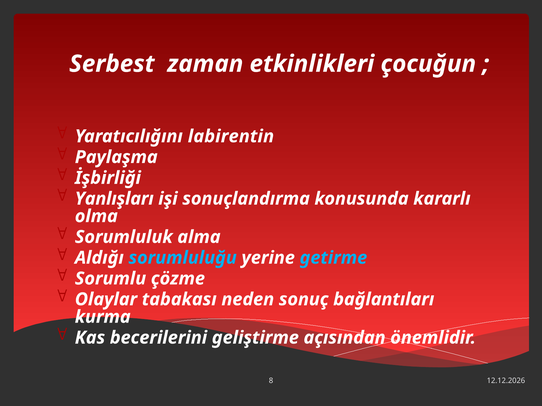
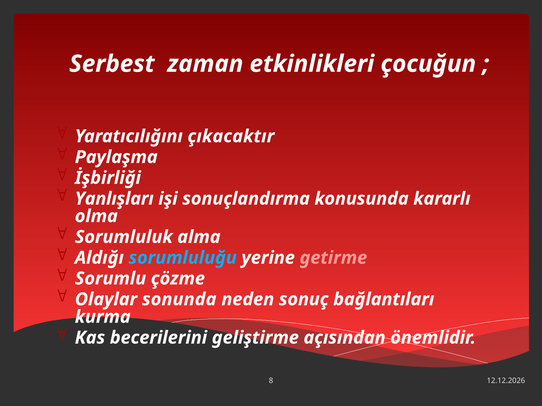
labirentin: labirentin -> çıkacaktır (231, 136)
getirme colour: light blue -> pink (333, 258)
tabakası: tabakası -> sonunda (179, 300)
